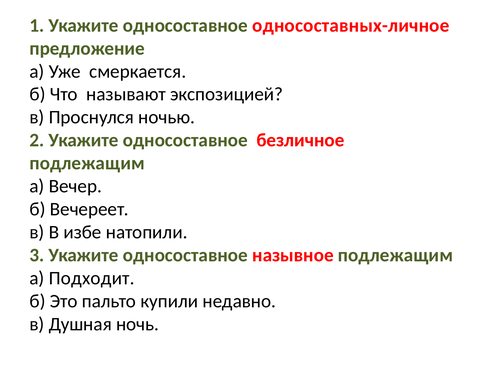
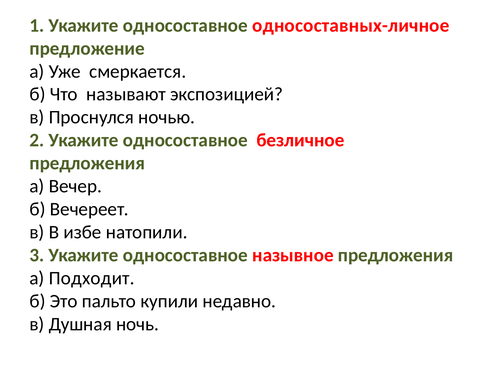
подлежащим: подлежащим -> предложения (87, 163)
назывное подлежащим: подлежащим -> предложения (396, 255)
